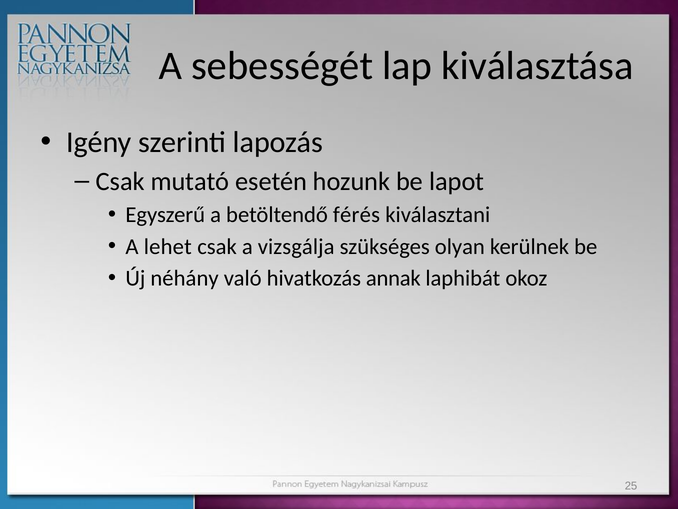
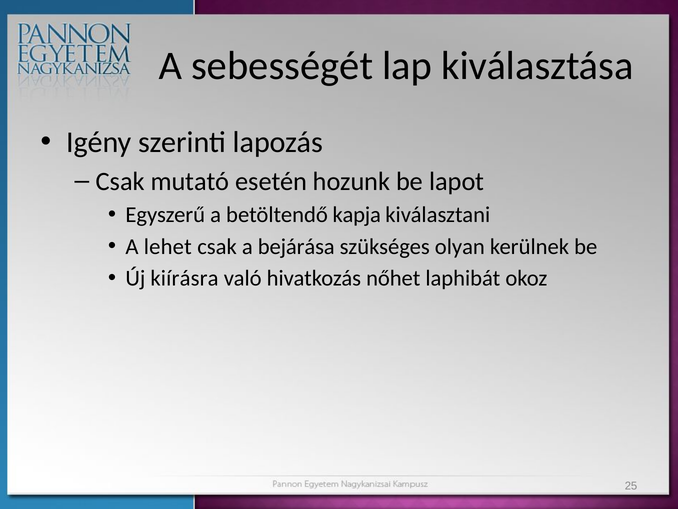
férés: férés -> kapja (357, 215)
vizsgálja: vizsgálja -> bejárása (296, 246)
néhány: néhány -> kiírásra (184, 278)
annak: annak -> nőhet (393, 278)
